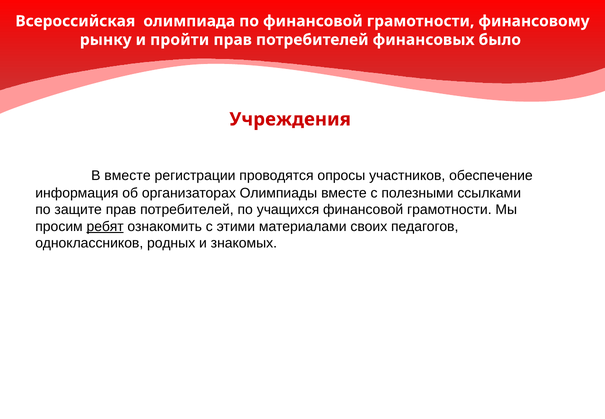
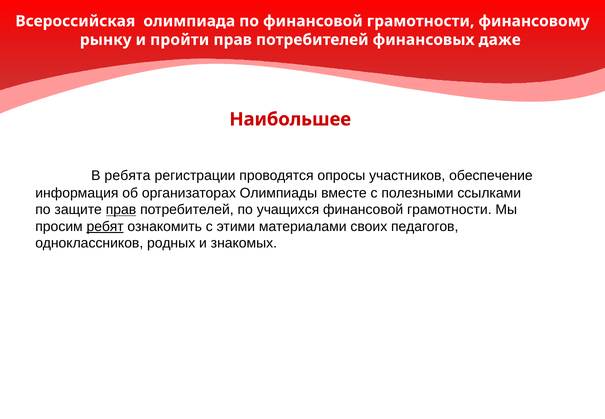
было: было -> даже (500, 40)
Учреждения: Учреждения -> Наибольшее (290, 119)
В вместе: вместе -> ребята (127, 176)
прав underline: none -> present (121, 210)
